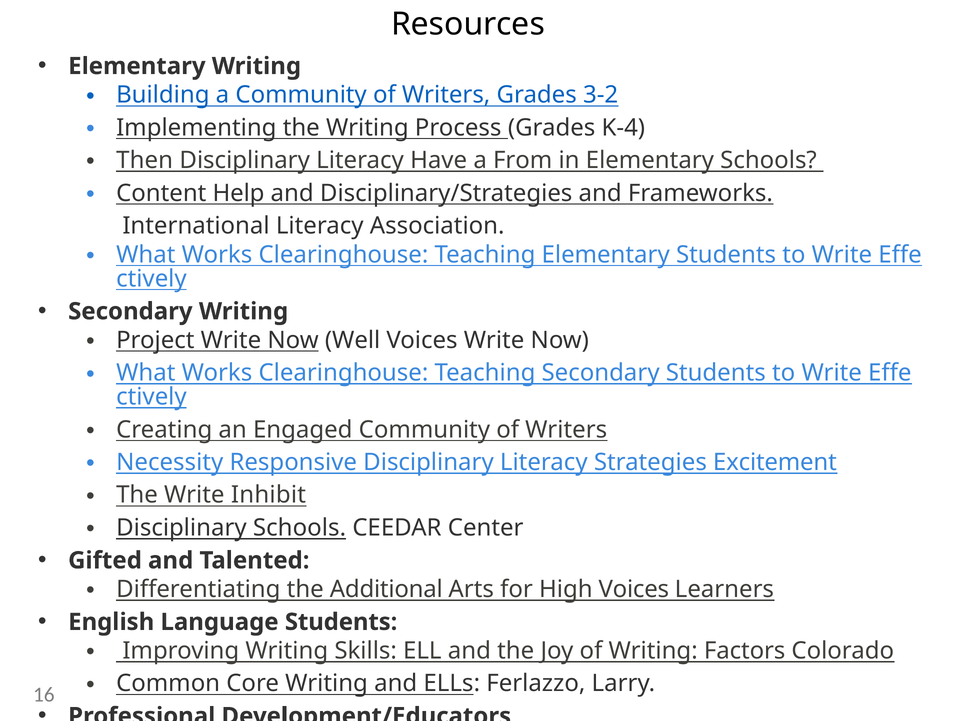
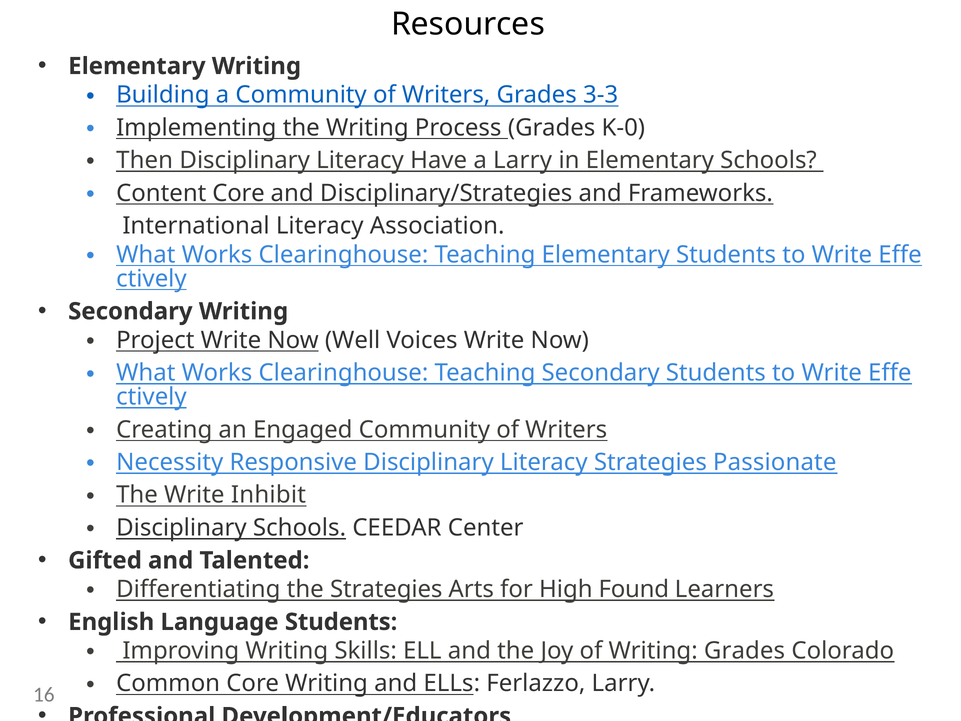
3-2: 3-2 -> 3-3 (601, 95)
K-4: K-4 -> K-0 (623, 128)
a From: From -> Larry (523, 160)
Content Help: Help -> Core (239, 193)
Excitement: Excitement -> Passionate (775, 462)
the Additional: Additional -> Strategies (386, 589)
High Voices: Voices -> Found (634, 589)
Writing Factors: Factors -> Grades (745, 651)
